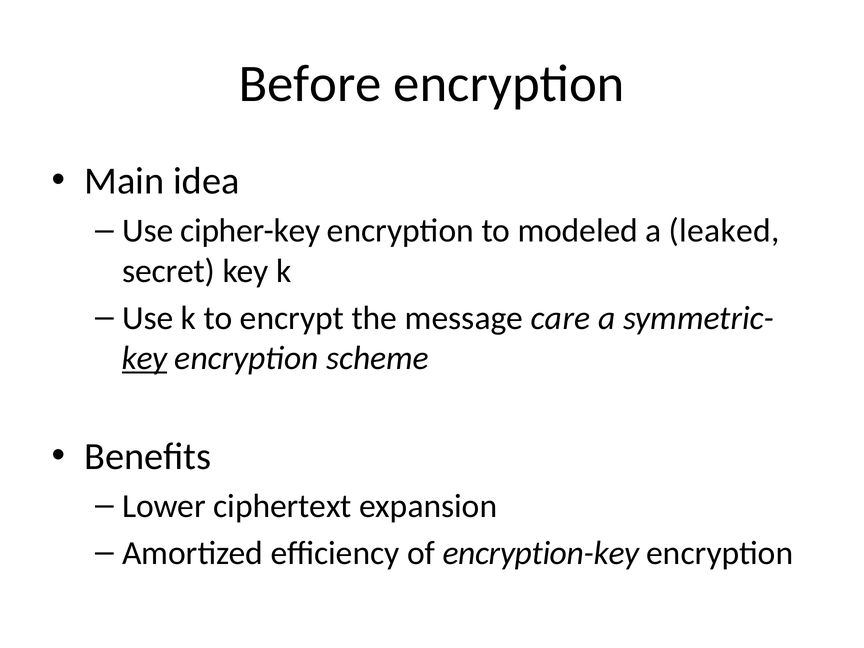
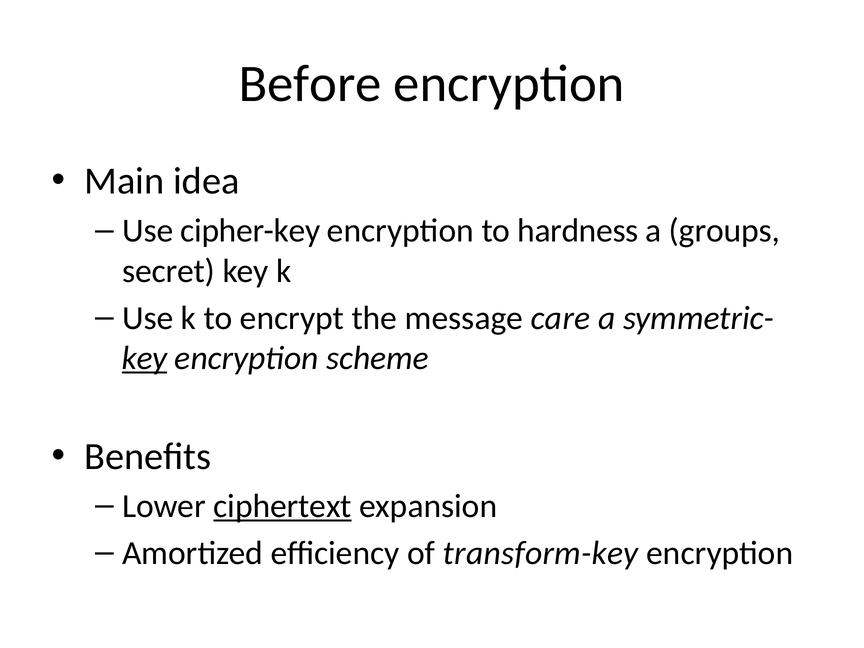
modeled: modeled -> hardness (578, 231)
leaked: leaked -> groups (724, 231)
ciphertext underline: none -> present (283, 506)
encryption-key: encryption-key -> transform-key (541, 553)
